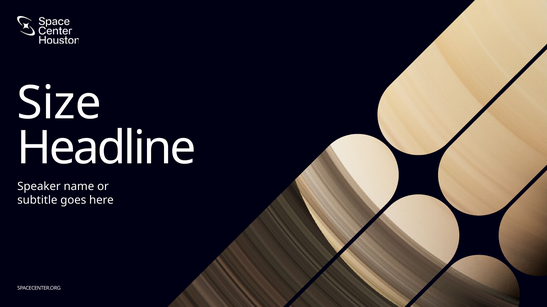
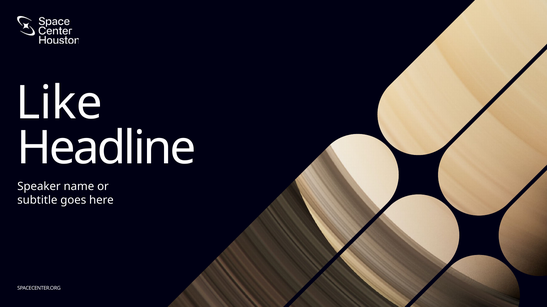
Size: Size -> Like (59, 103)
